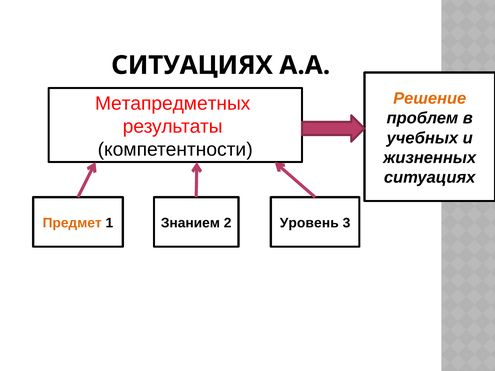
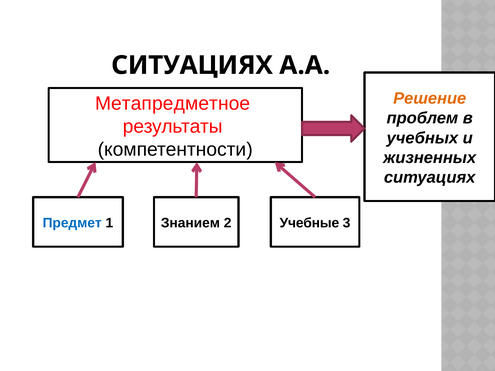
Метапредметных: Метапредметных -> Метапредметное (173, 103)
Предмет colour: orange -> blue (72, 223)
Уровень: Уровень -> Учебные (309, 223)
